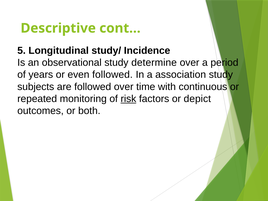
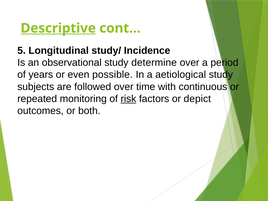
Descriptive underline: none -> present (58, 28)
even followed: followed -> possible (112, 75)
association: association -> aetiological (181, 75)
